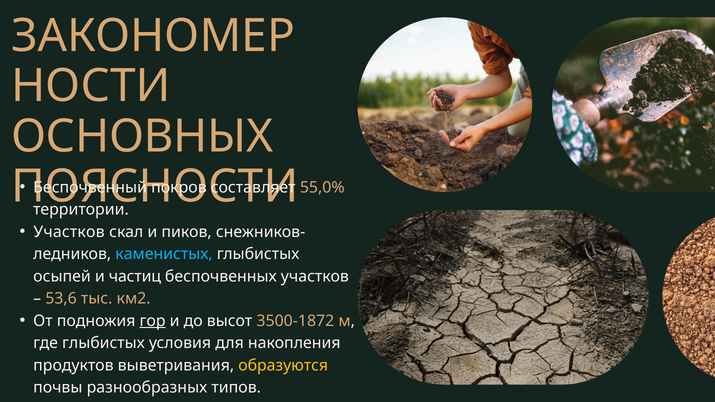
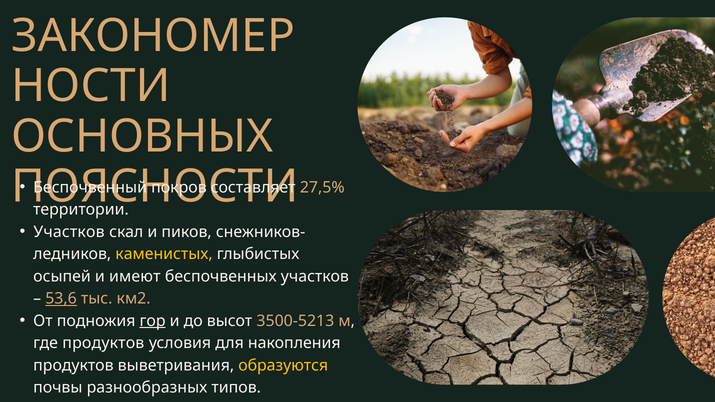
55,0%: 55,0% -> 27,5% (322, 188)
каменистых colour: light blue -> yellow (164, 254)
частиц: частиц -> имеют (135, 276)
53,6 underline: none -> present (61, 299)
3500-1872: 3500-1872 -> 3500-5213 (295, 321)
где глыбистых: глыбистых -> продуктов (103, 343)
